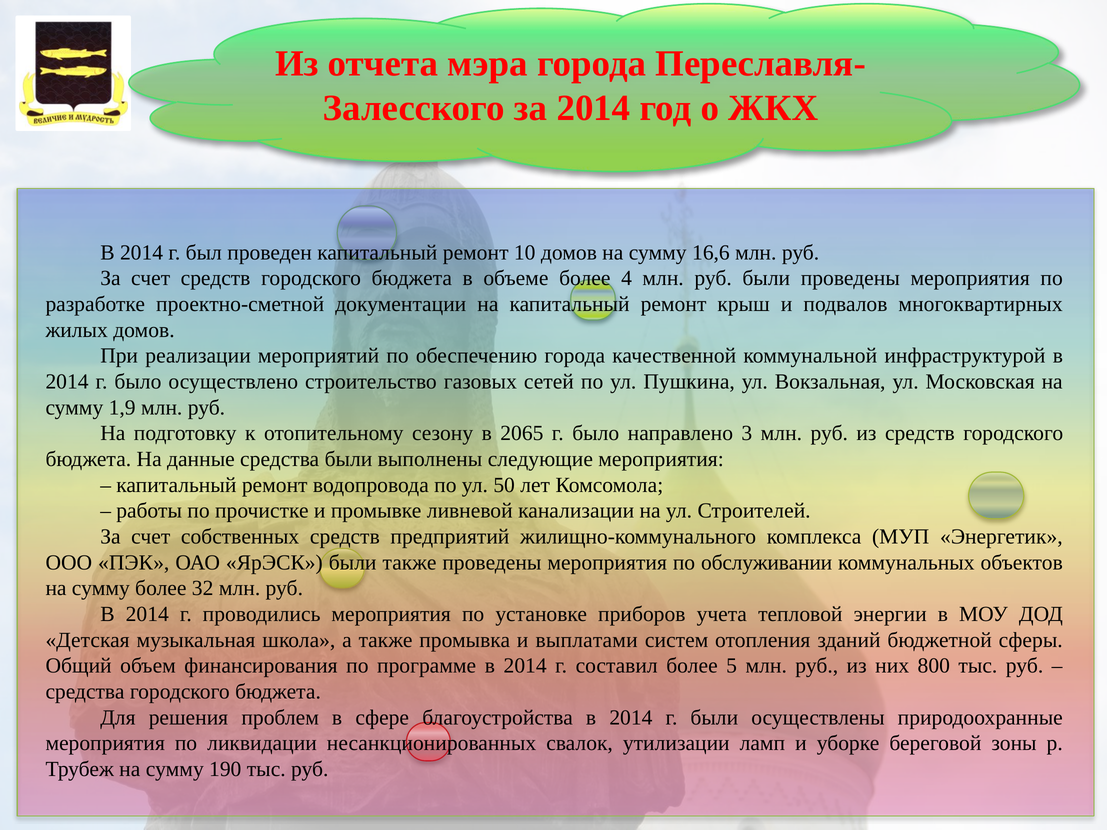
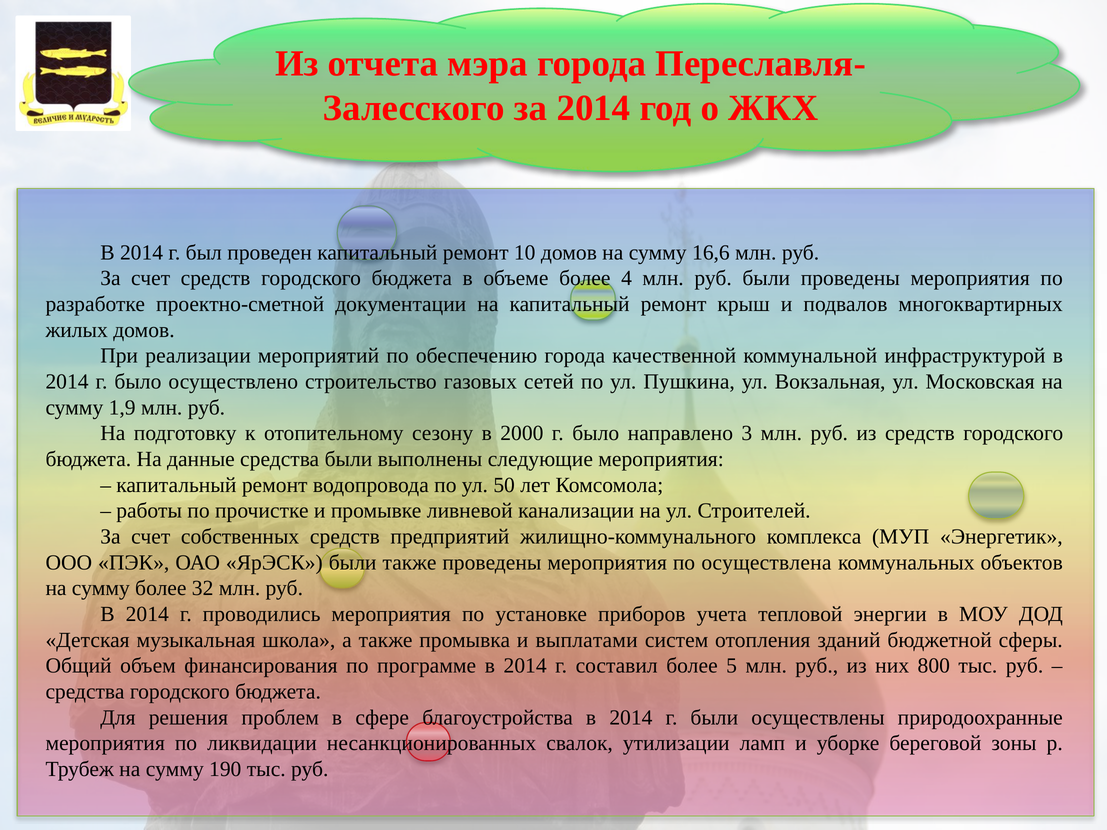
2065: 2065 -> 2000 (522, 433)
обслуживании: обслуживании -> осуществлена (766, 563)
